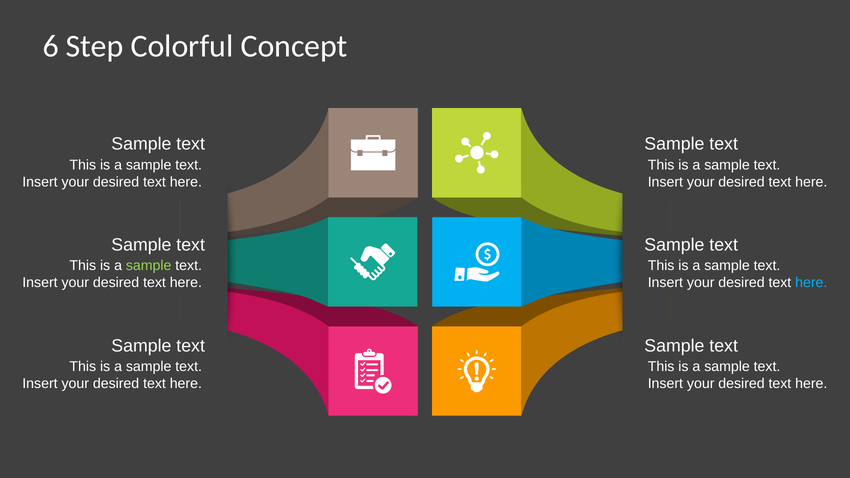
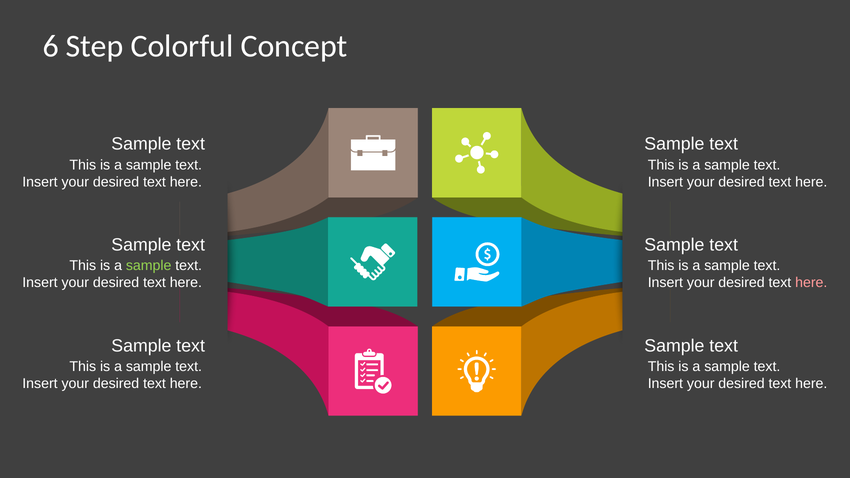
here colour: light blue -> pink (811, 283)
